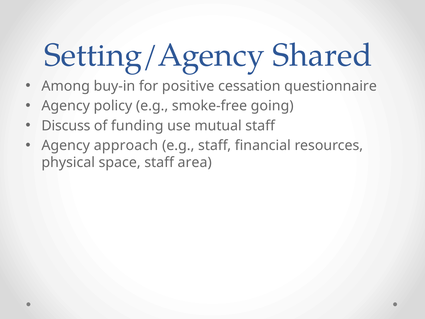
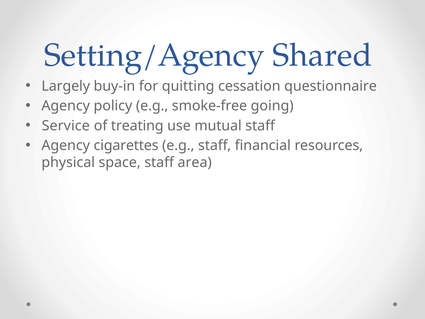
Among: Among -> Largely (66, 86)
positive: positive -> quitting (188, 86)
Discuss: Discuss -> Service (66, 126)
funding: funding -> treating (137, 126)
approach: approach -> cigarettes (126, 145)
